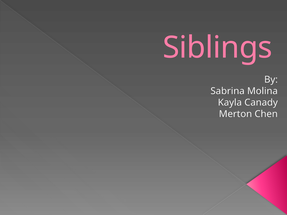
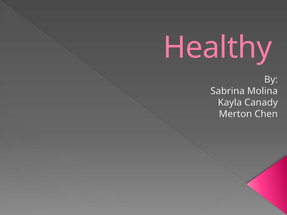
Siblings: Siblings -> Healthy (218, 48)
